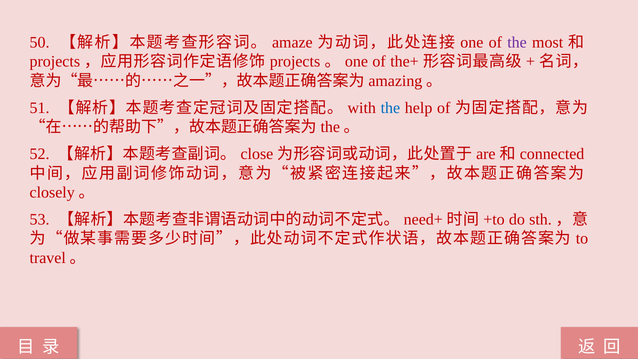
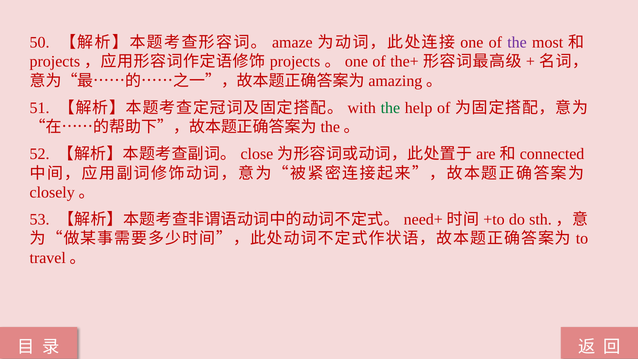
the colour: blue -> green (390, 108)
